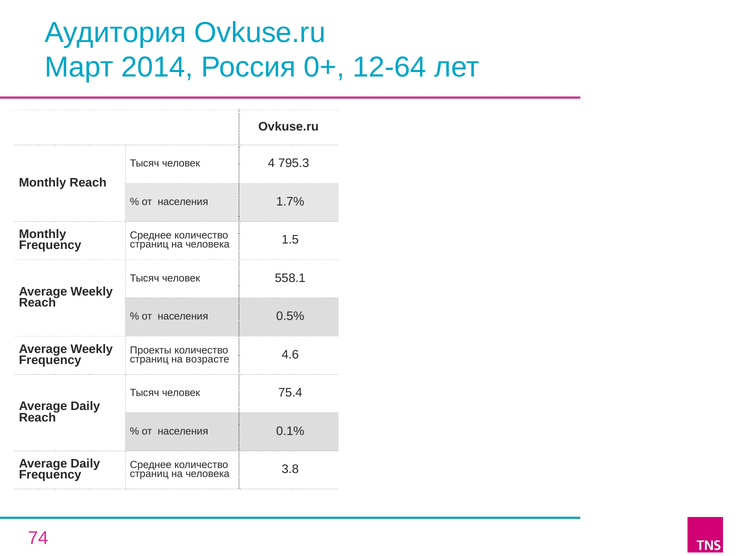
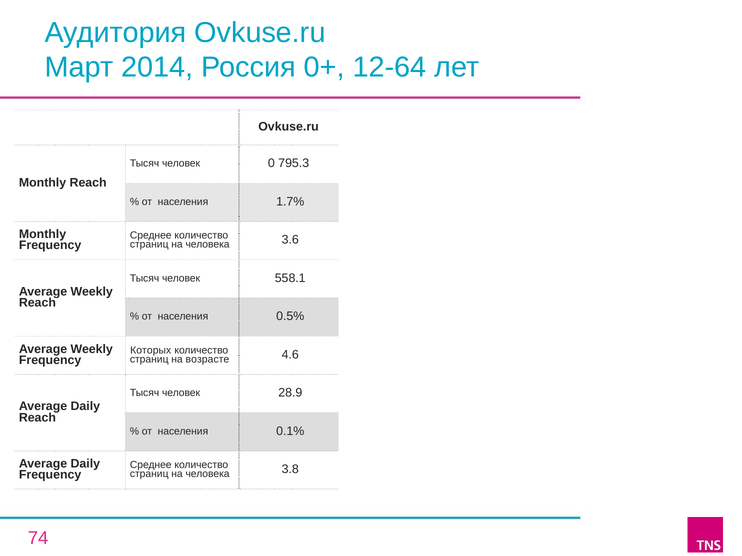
4: 4 -> 0 (271, 164)
1.5: 1.5 -> 3.6 (290, 240)
Проекты: Проекты -> Которых (151, 350)
75.4: 75.4 -> 28.9 (290, 393)
